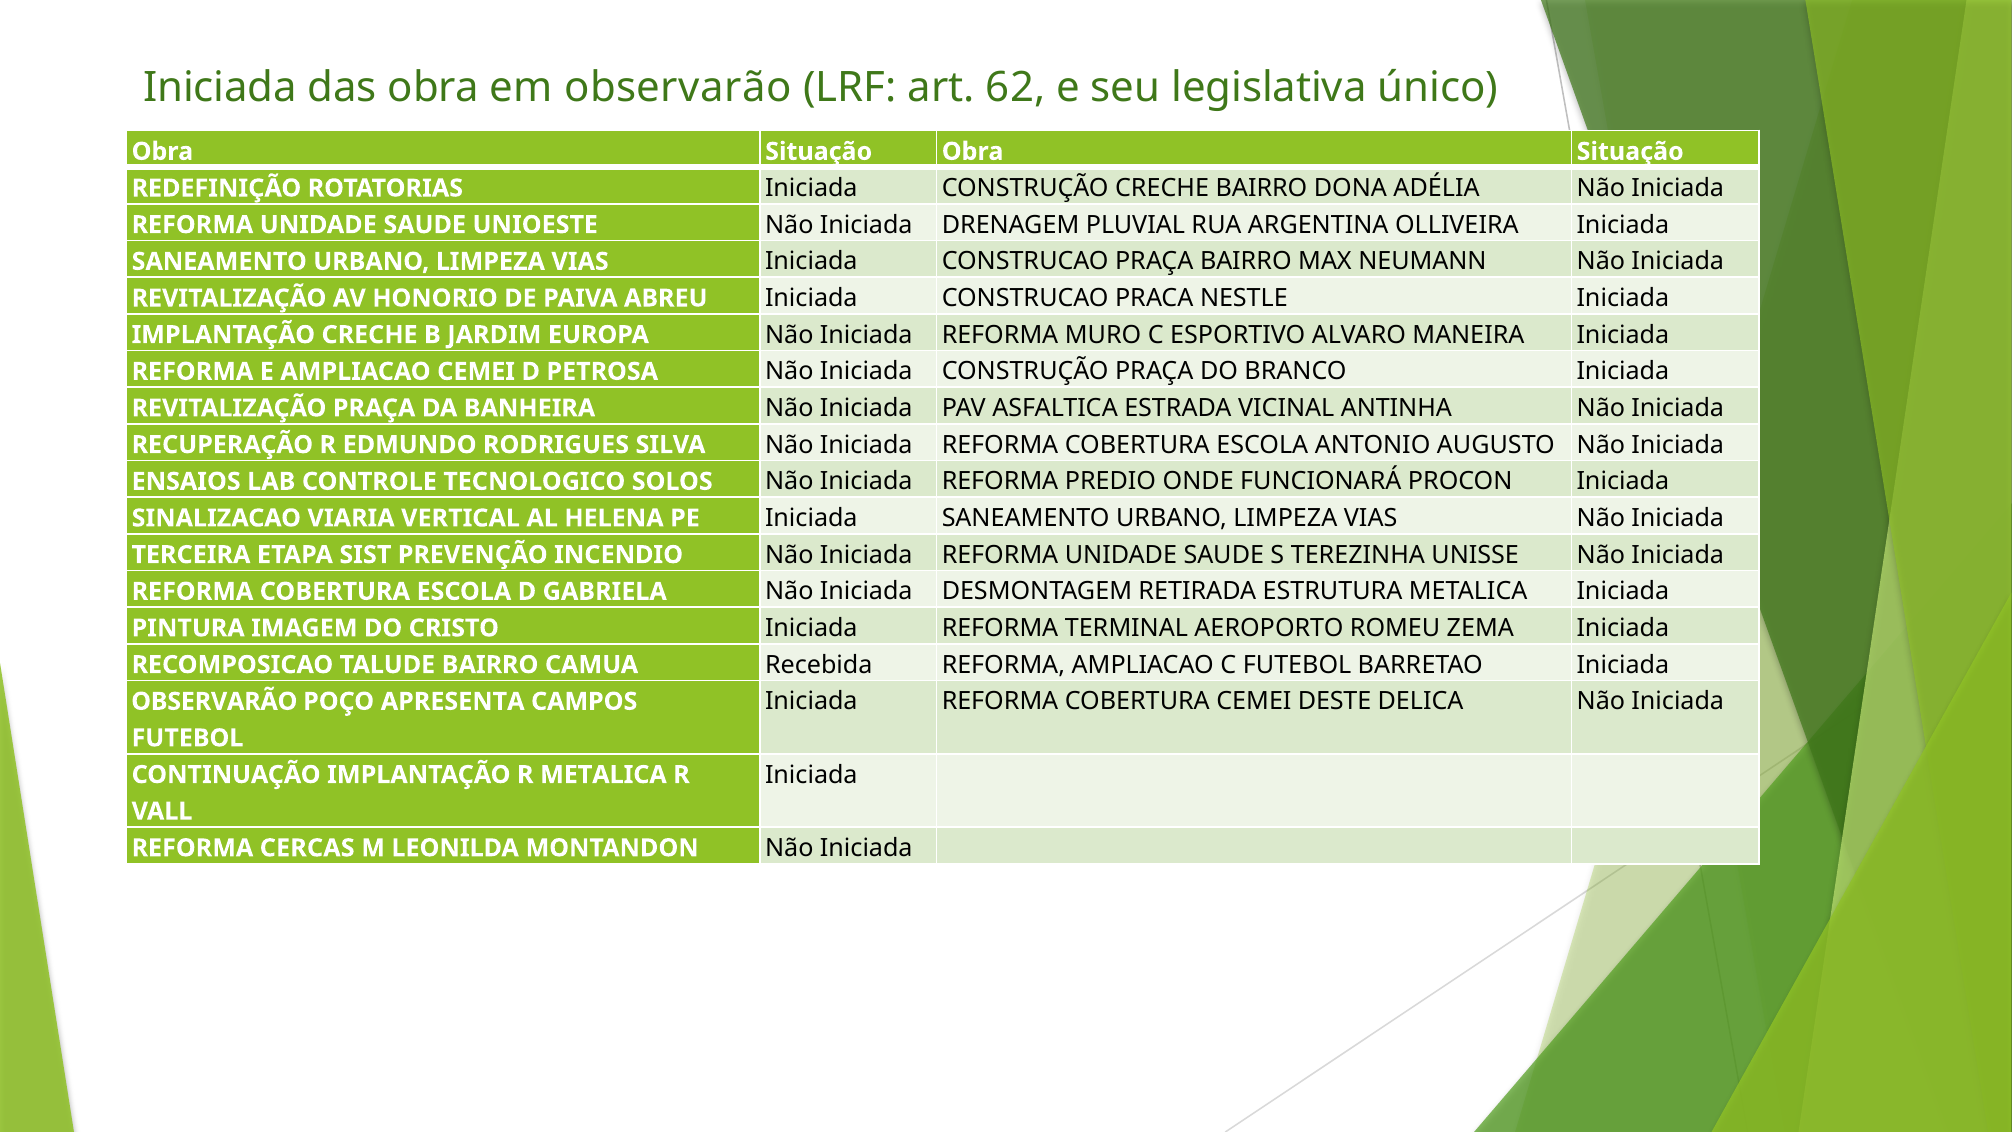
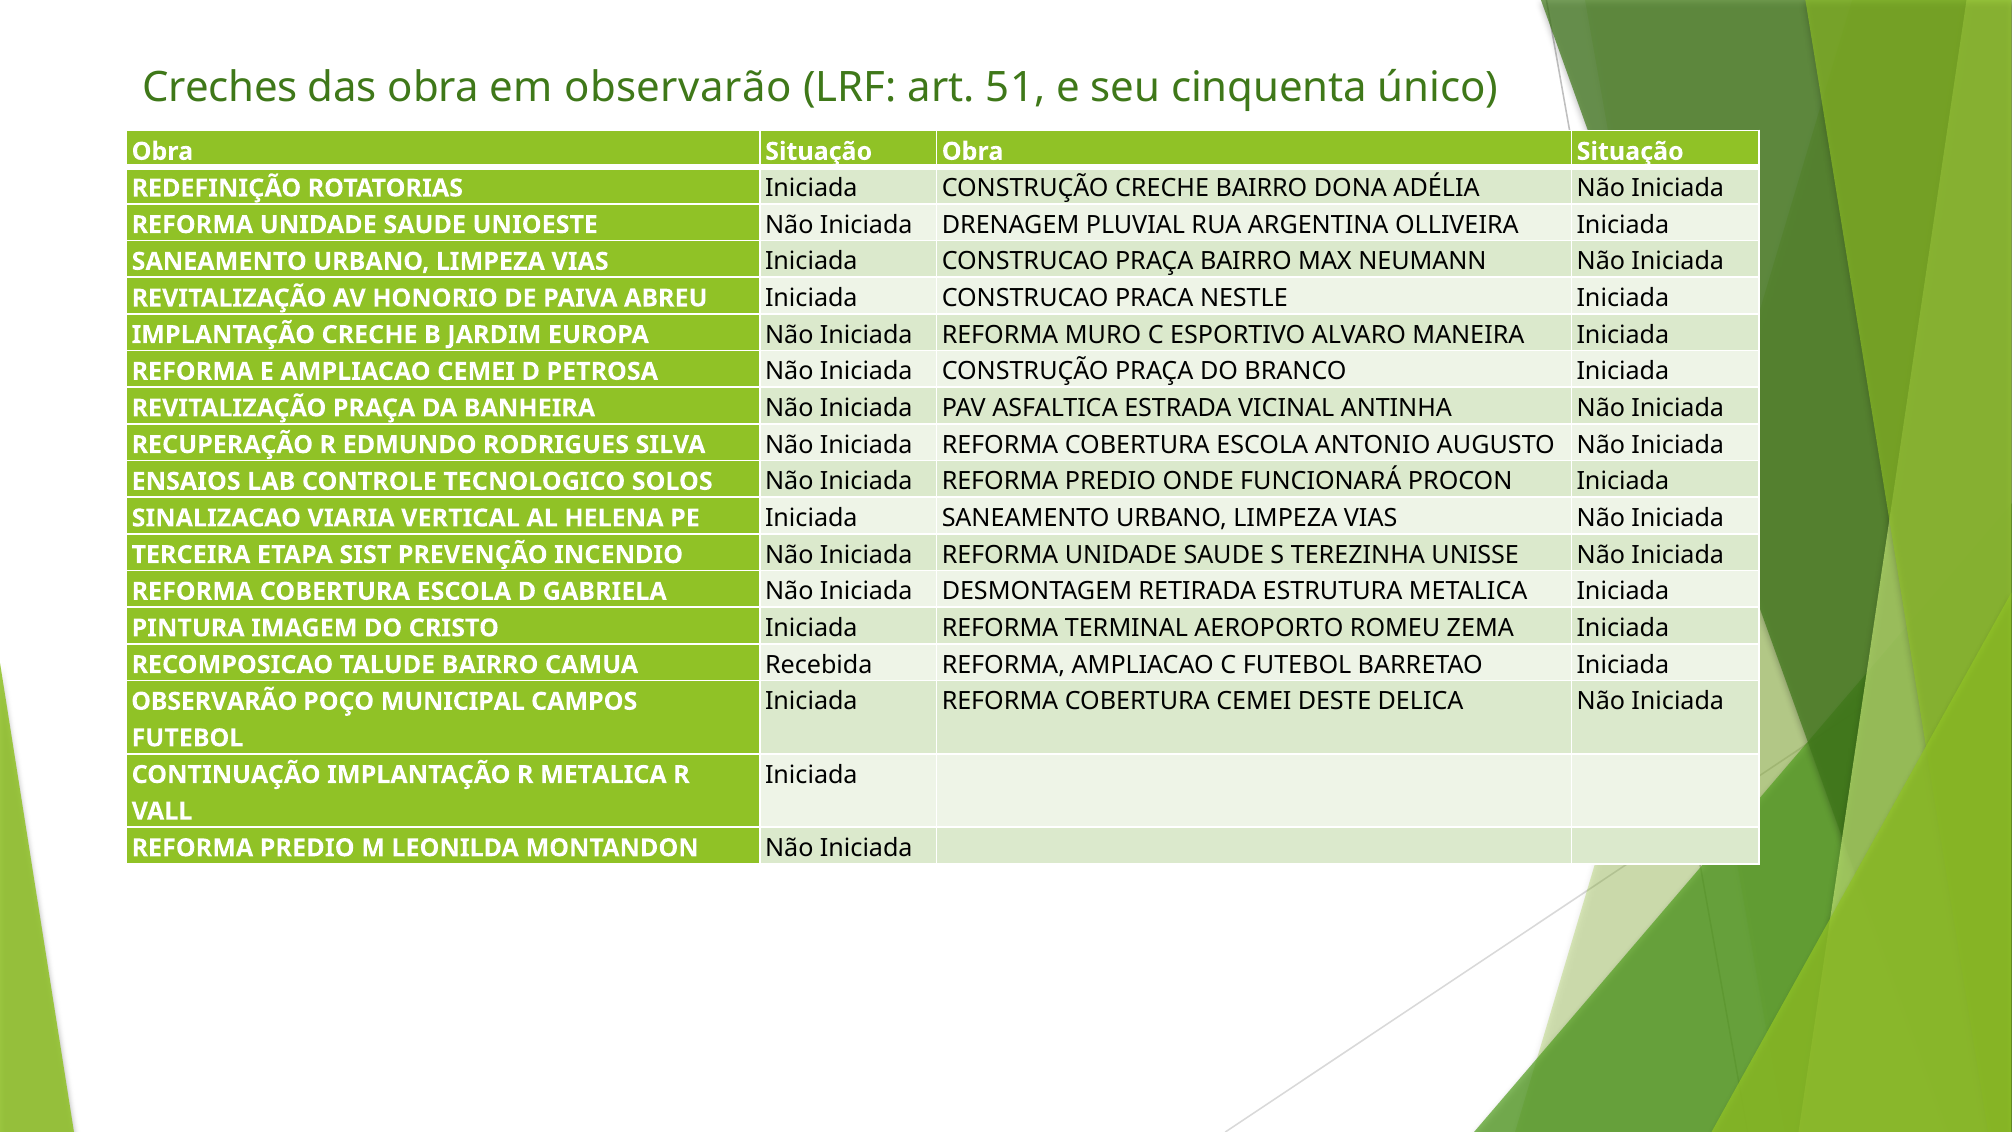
Iniciada: Iniciada -> Creches (220, 88)
62: 62 -> 51 (1016, 88)
legislativa: legislativa -> cinquenta (1269, 88)
APRESENTA: APRESENTA -> MUNICIPAL (453, 701)
CERCAS: CERCAS -> PREDIO (307, 848)
